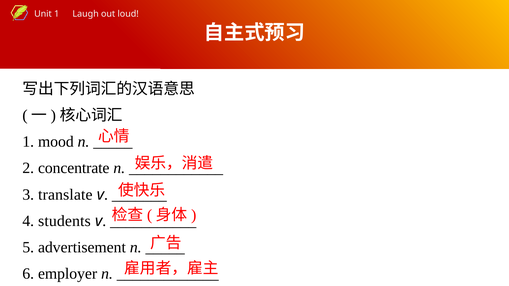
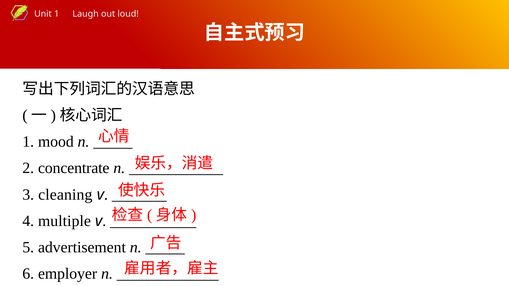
translate: translate -> cleaning (65, 195)
students: students -> multiple (64, 221)
